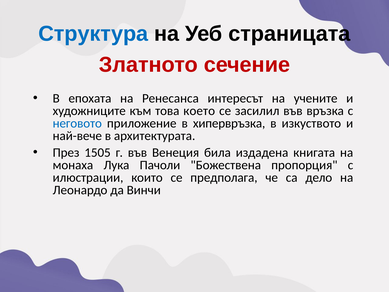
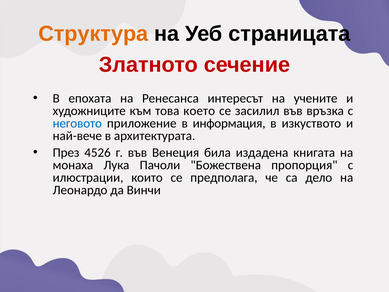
Структура colour: blue -> orange (93, 34)
хипервръзка: хипервръзка -> информация (229, 123)
1505: 1505 -> 4526 (98, 152)
